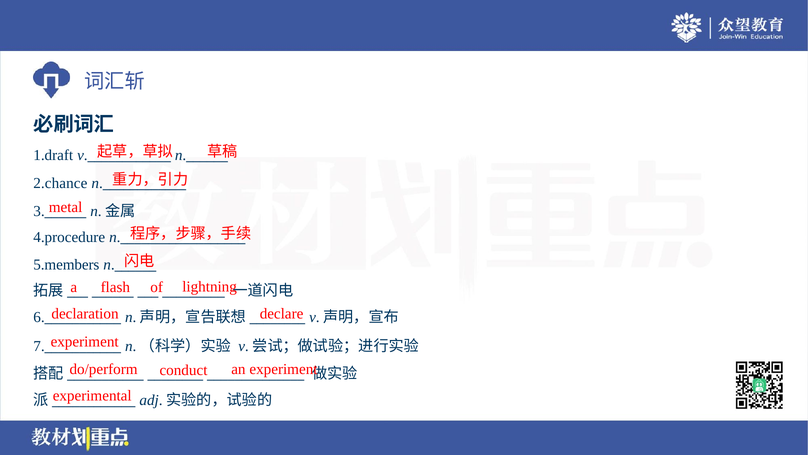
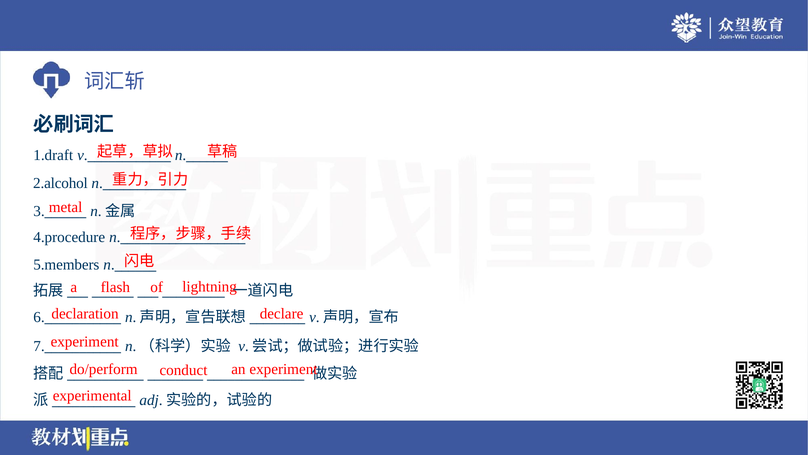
2.chance: 2.chance -> 2.alcohol (60, 183)
